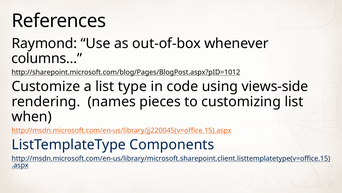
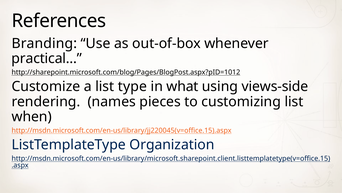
Raymond: Raymond -> Branding (44, 43)
columns…: columns… -> practical… (47, 58)
code: code -> what (182, 86)
Components: Components -> Organization (172, 144)
